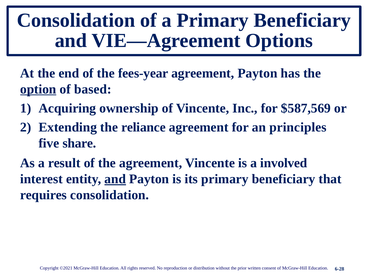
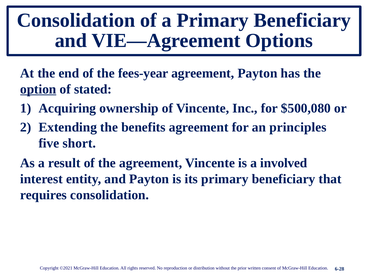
based: based -> stated (93, 89)
$587,569: $587,569 -> $500,080 (306, 108)
reliance: reliance -> benefits (143, 127)
share: share -> short (79, 143)
and underline: present -> none (115, 179)
